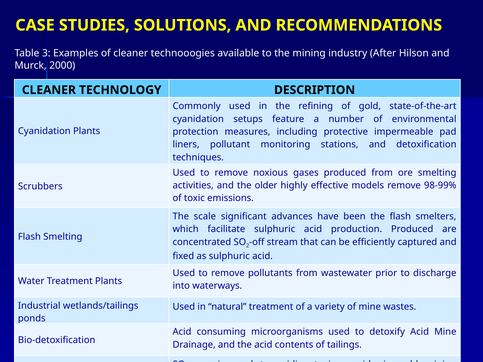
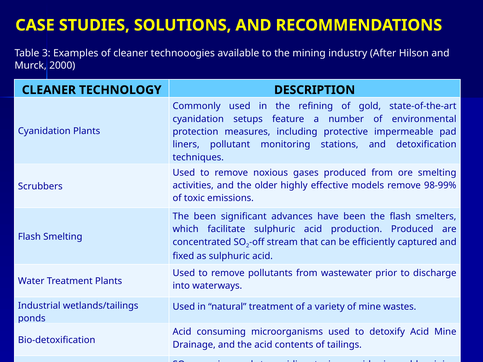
The scale: scale -> been (205, 217)
